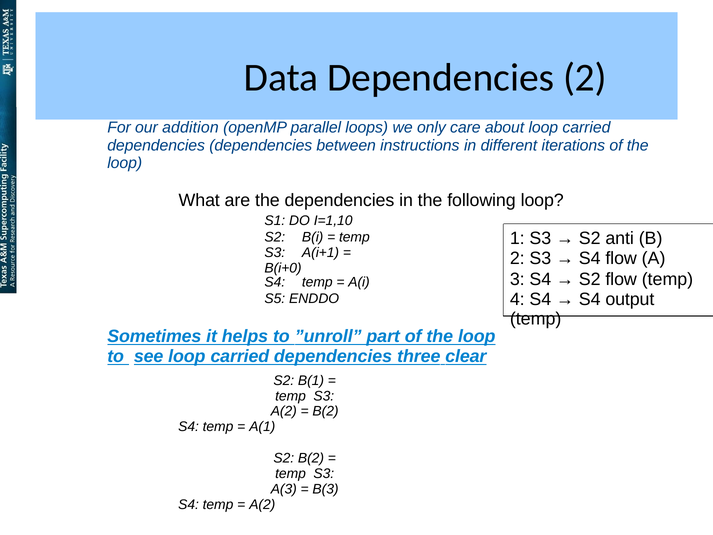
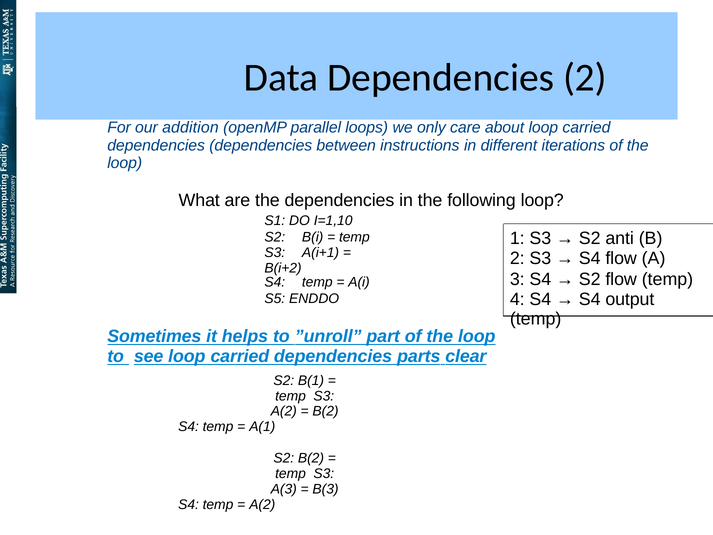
B(i+0: B(i+0 -> B(i+2 (283, 268)
three: three -> parts (419, 356)
